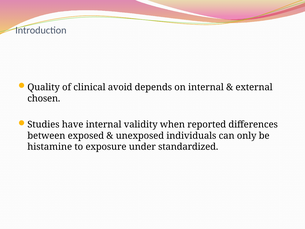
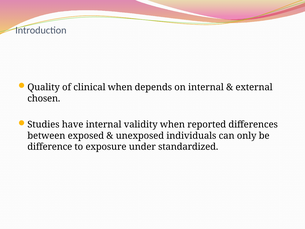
clinical avoid: avoid -> when (120, 87)
histamine: histamine -> difference (50, 147)
